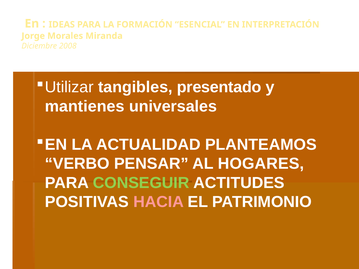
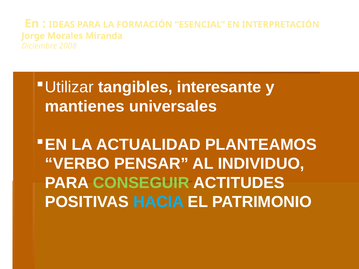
presentado: presentado -> interesante (219, 87)
HOGARES: HOGARES -> INDIVIDUO (261, 164)
HACIA colour: pink -> light blue (159, 202)
